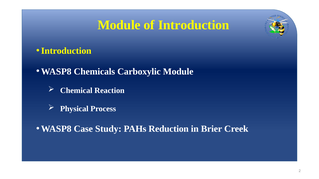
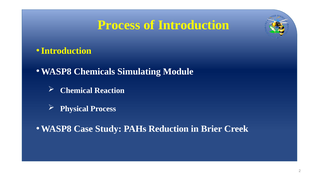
Module: Module -> Process (119, 25)
Carboxylic: Carboxylic -> Simulating (139, 72)
